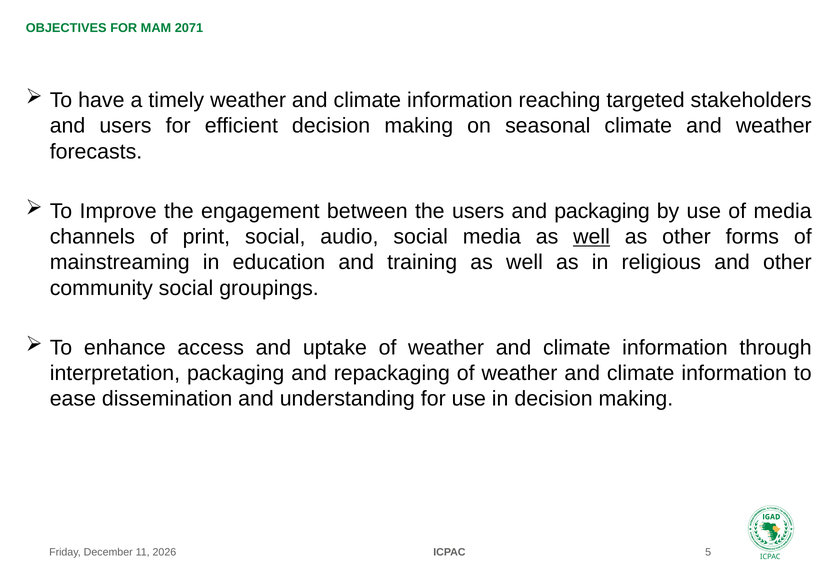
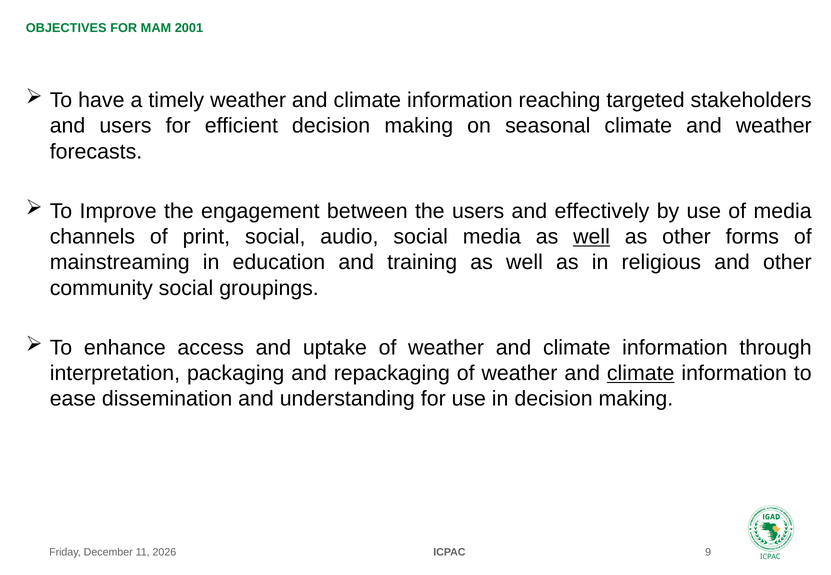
2071: 2071 -> 2001 (189, 28)
and packaging: packaging -> effectively (602, 211)
climate underline: none -> present (641, 374)
5: 5 -> 9 (708, 553)
